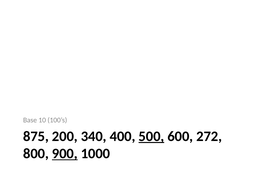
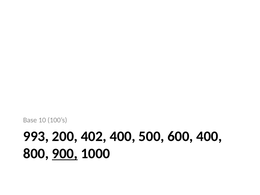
875: 875 -> 993 (36, 136)
340: 340 -> 402 (94, 136)
500 underline: present -> none (151, 136)
600 272: 272 -> 400 (209, 136)
